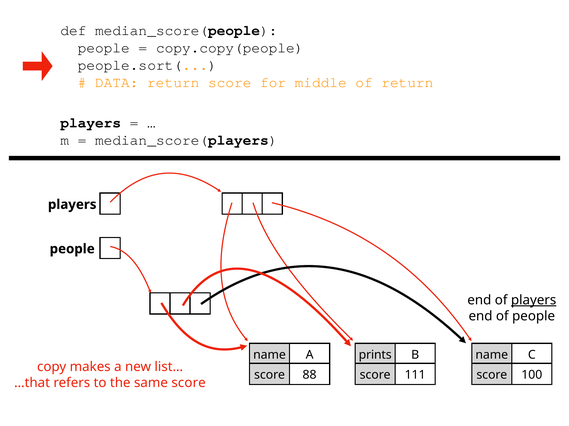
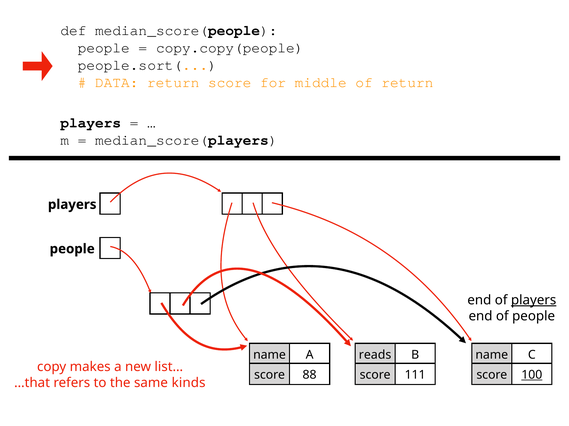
prints: prints -> reads (375, 355)
100 underline: none -> present (532, 375)
same score: score -> kinds (189, 384)
